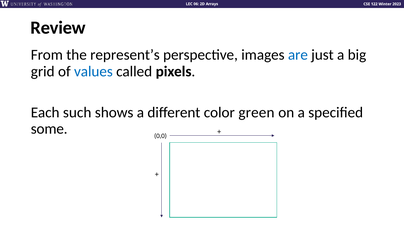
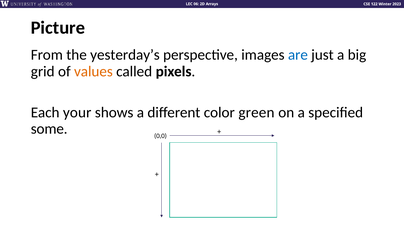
Review: Review -> Picture (58, 28)
represent’s: represent’s -> yesterday’s (125, 55)
values colour: blue -> orange (93, 71)
such: such -> your (77, 113)
